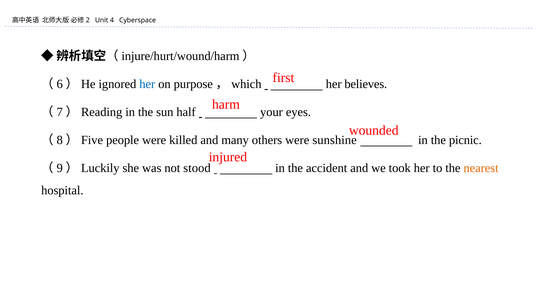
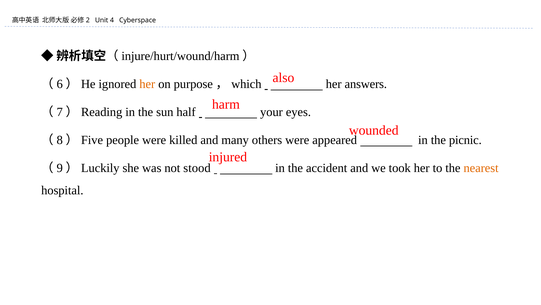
first: first -> also (283, 78)
her colour: blue -> orange (147, 84)
believes: believes -> answers (366, 84)
sunshine: sunshine -> appeared (335, 140)
